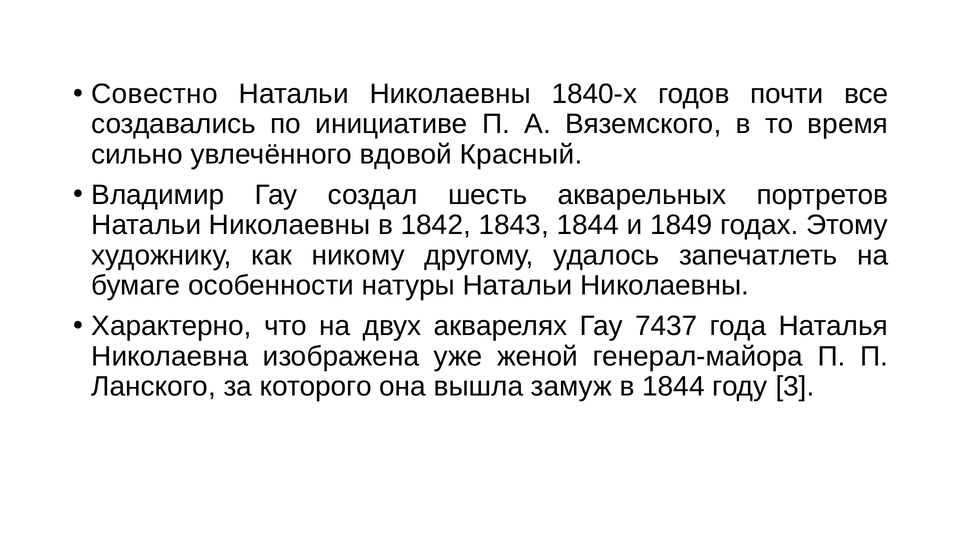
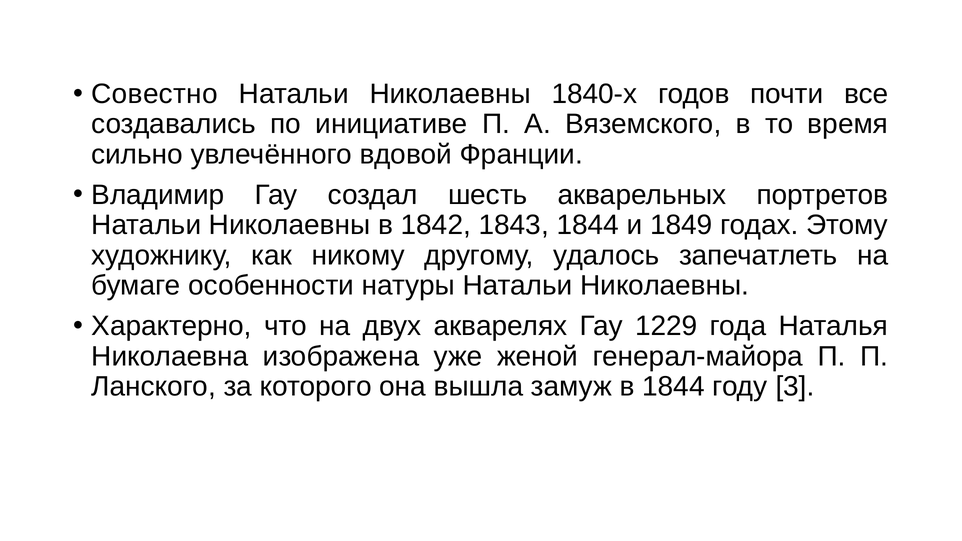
Красный: Красный -> Франции (521, 154)
7437: 7437 -> 1229 (666, 326)
